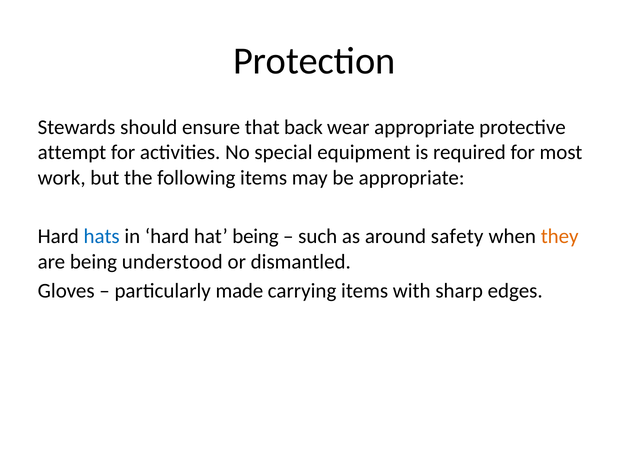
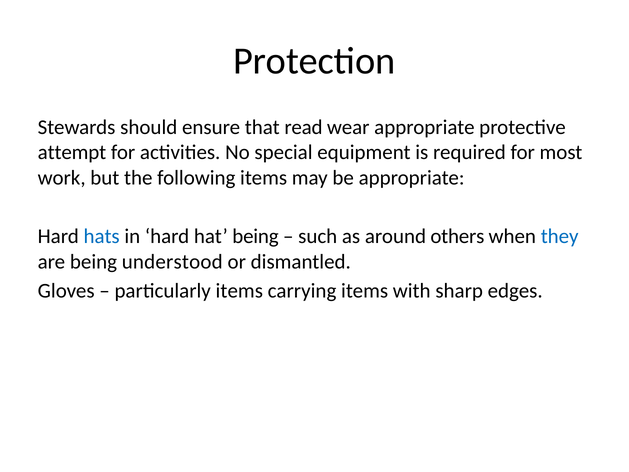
back: back -> read (303, 127)
safety: safety -> others (457, 236)
they colour: orange -> blue (560, 236)
particularly made: made -> items (239, 291)
